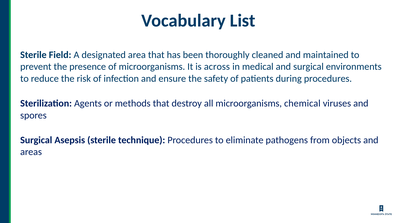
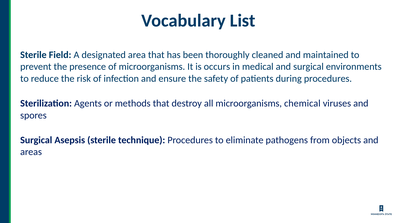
across: across -> occurs (217, 67)
